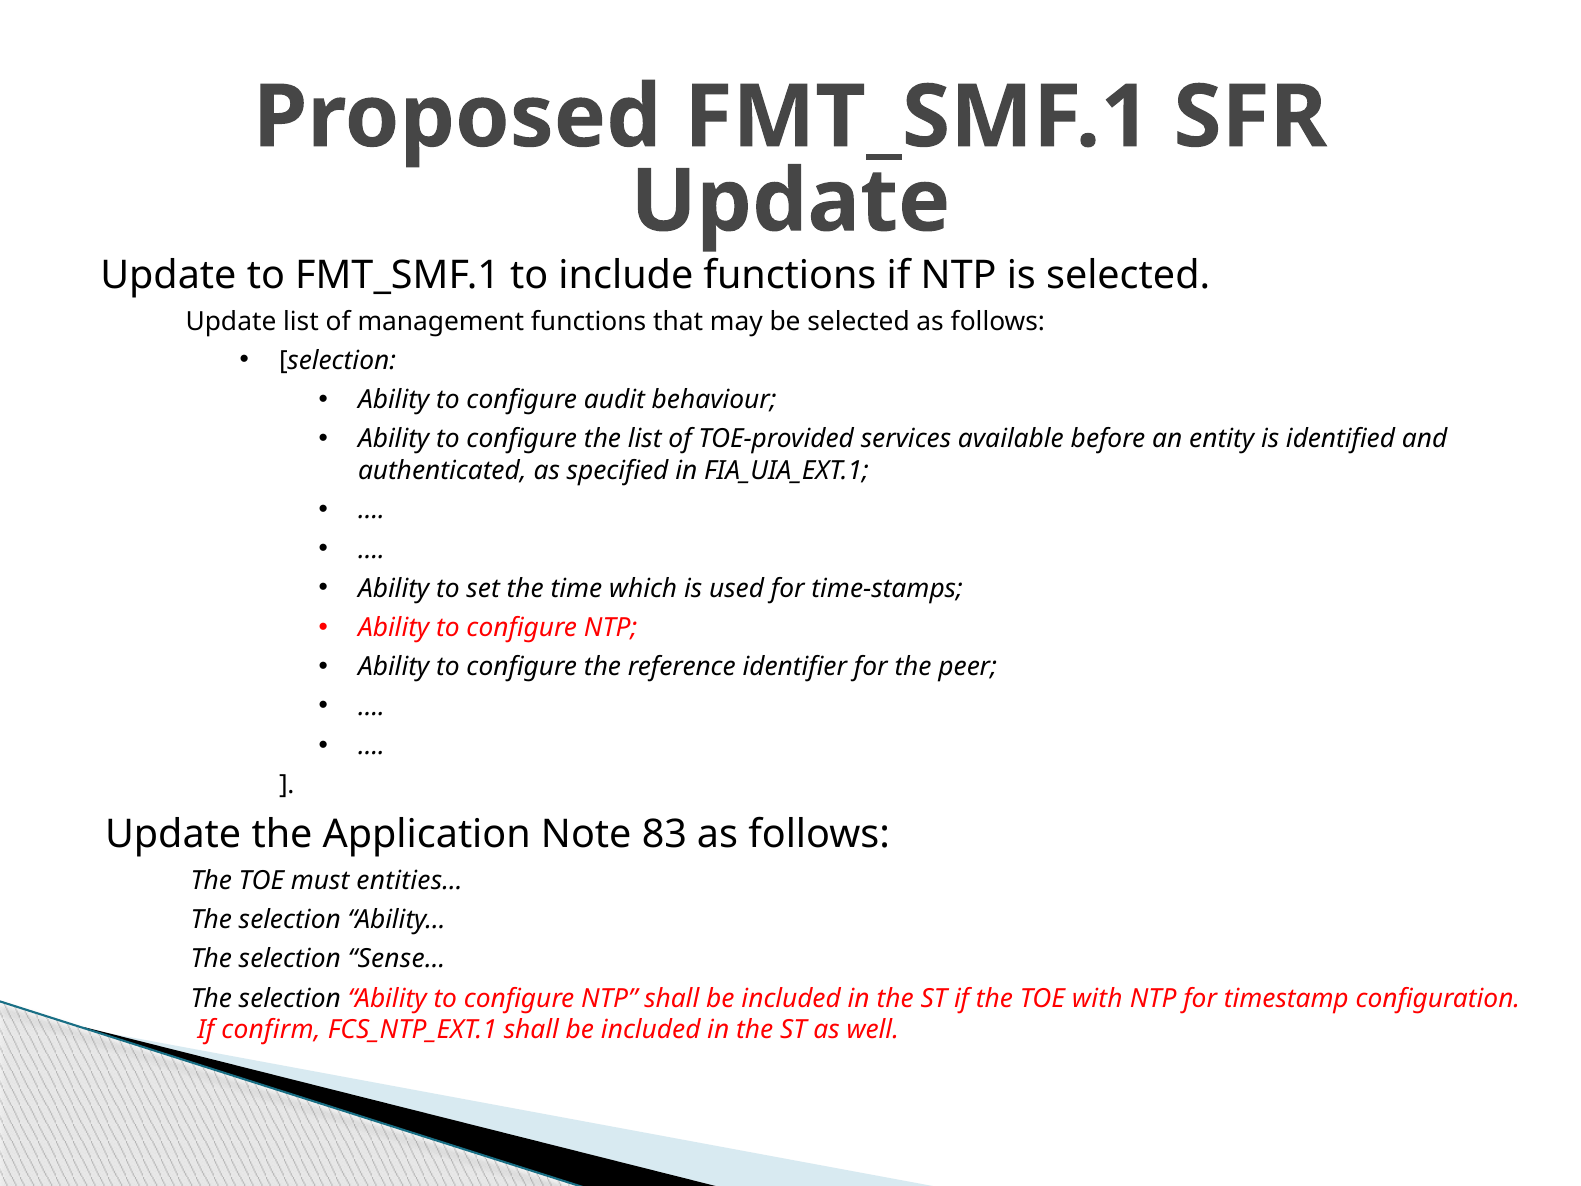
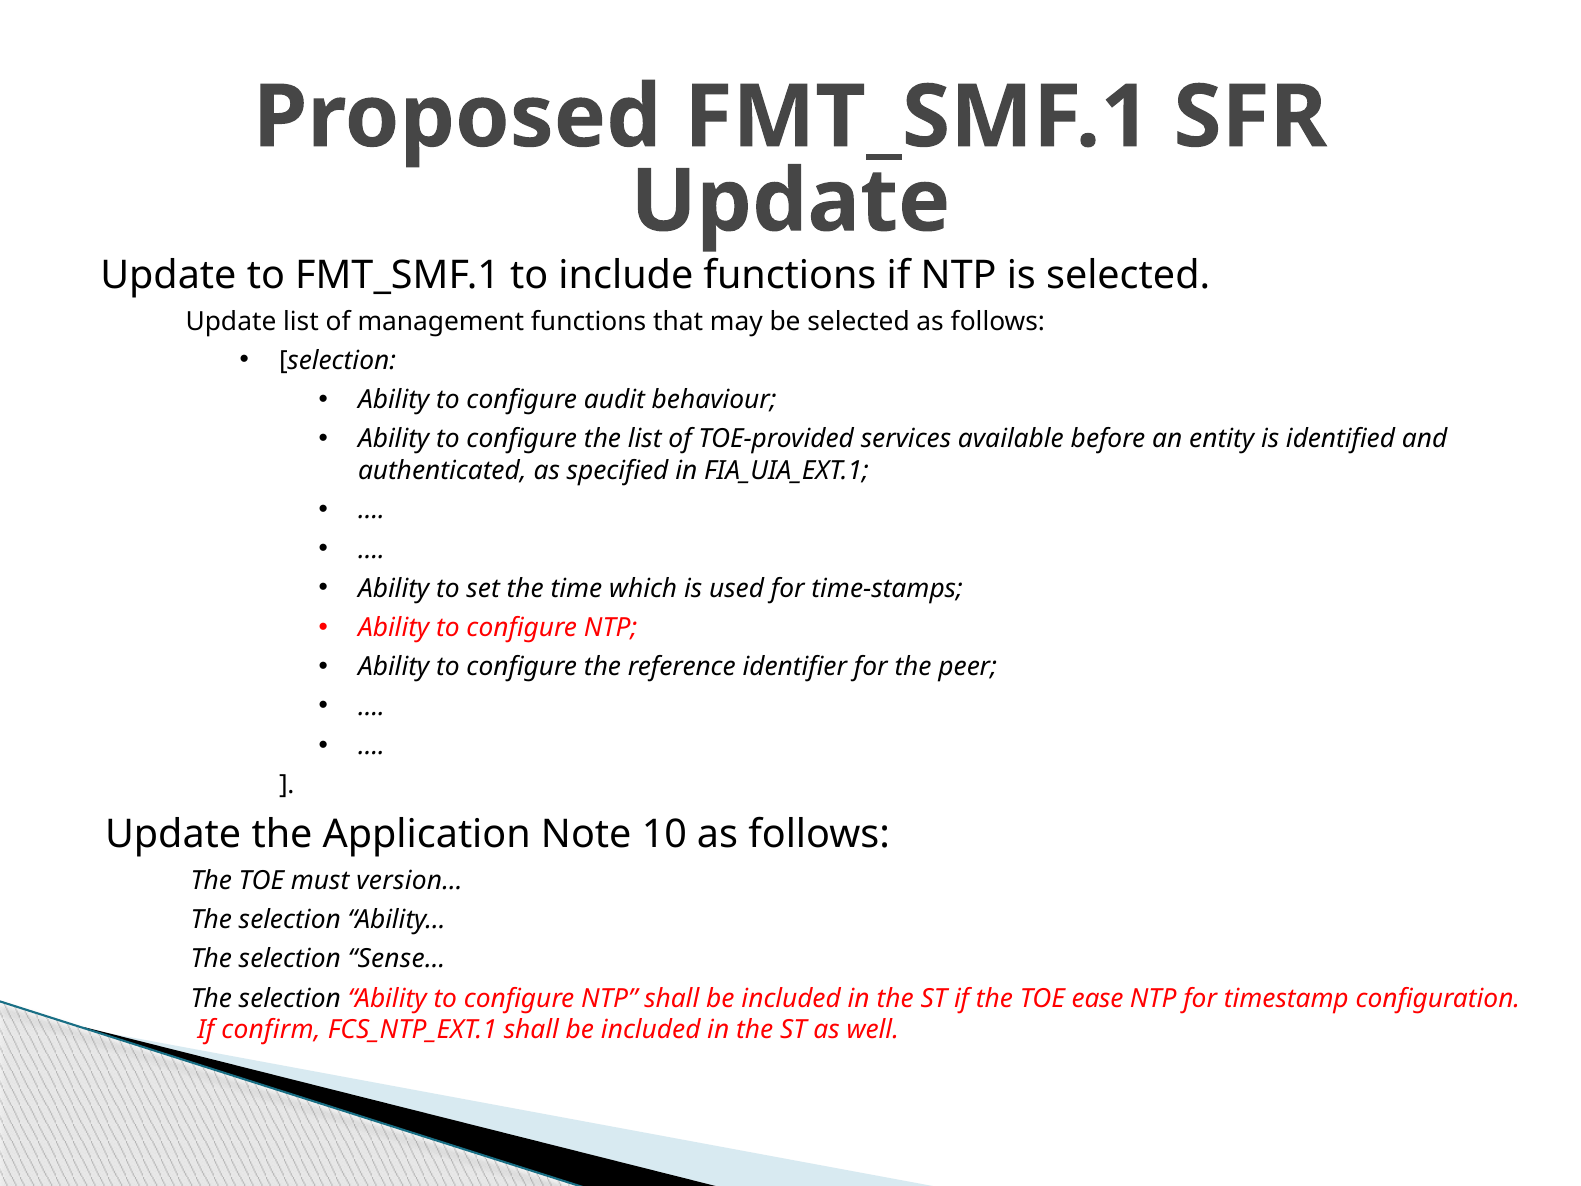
83: 83 -> 10 (664, 834)
entities…: entities… -> version… (410, 880)
with: with -> ease (1098, 998)
